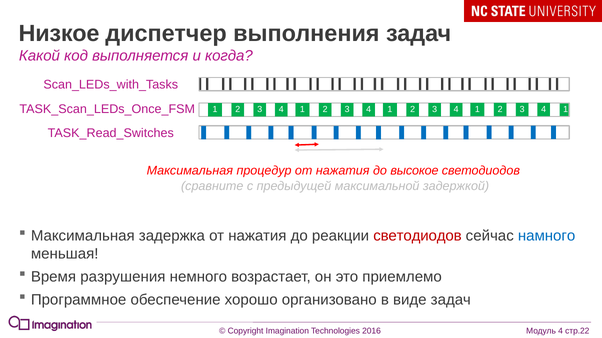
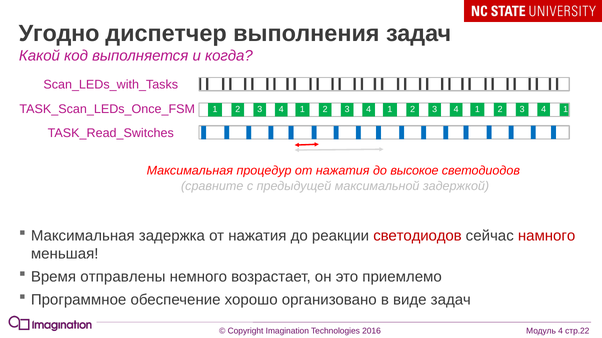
Низкое: Низкое -> Угодно (59, 34)
намного colour: blue -> red (547, 236)
разрушения: разрушения -> отправлены (123, 277)
